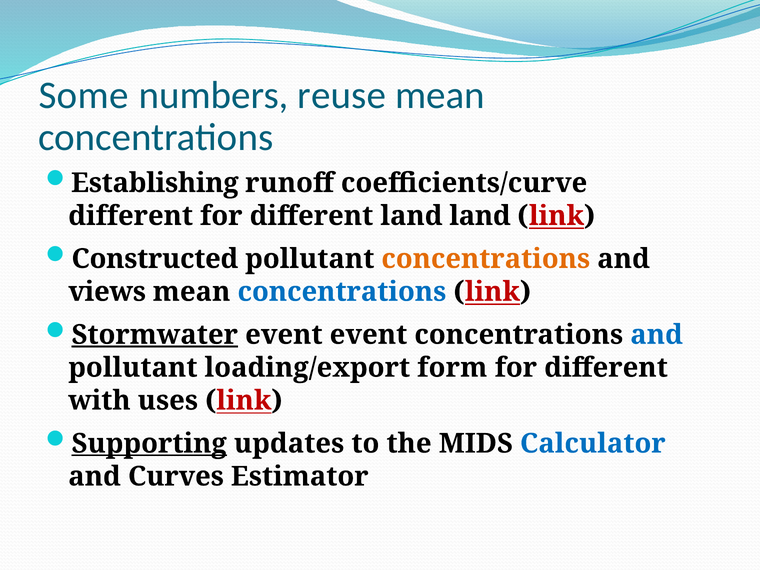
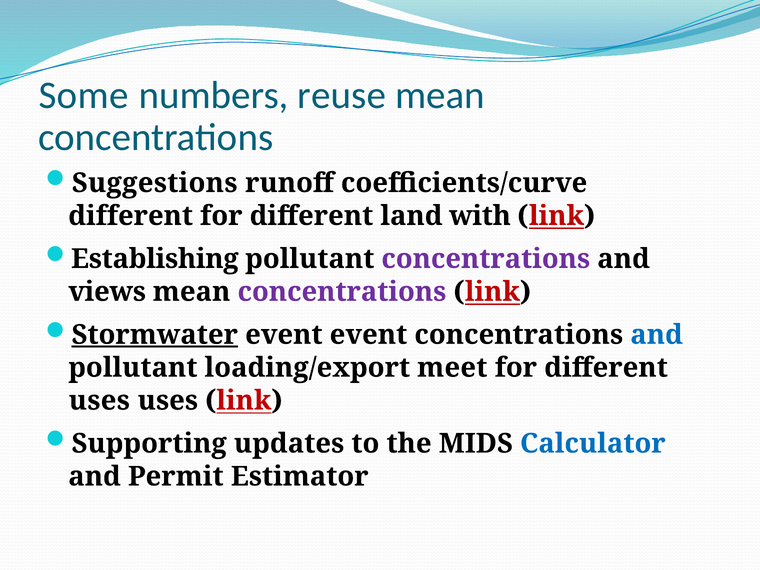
Establishing: Establishing -> Suggestions (155, 183)
land land: land -> with (480, 216)
Constructed: Constructed -> Establishing (155, 259)
concentrations colour: orange -> purple (486, 259)
concentrations colour: blue -> purple (342, 292)
form: form -> meet (452, 368)
with: with -> uses (99, 401)
Supporting underline: present -> none (149, 444)
Curves: Curves -> Permit (176, 476)
